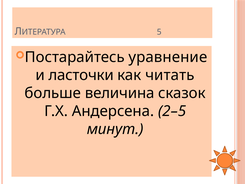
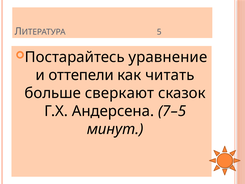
ласточки: ласточки -> оттепели (81, 75)
величина: величина -> сверкают (120, 93)
2–5: 2–5 -> 7–5 (172, 111)
